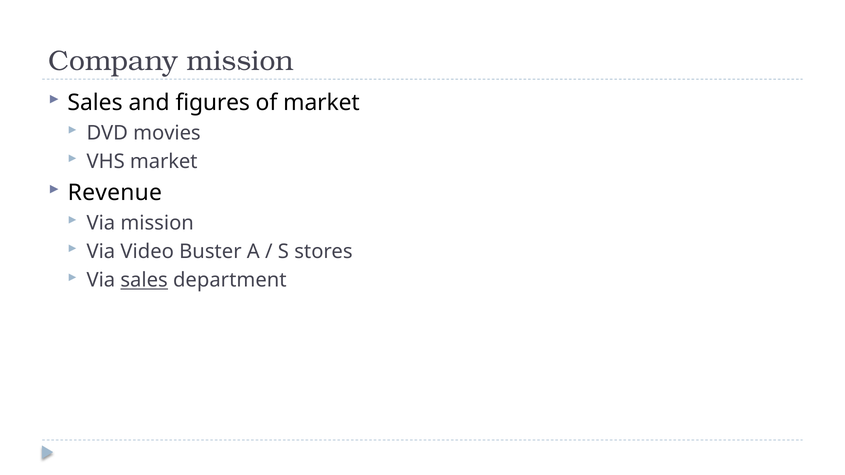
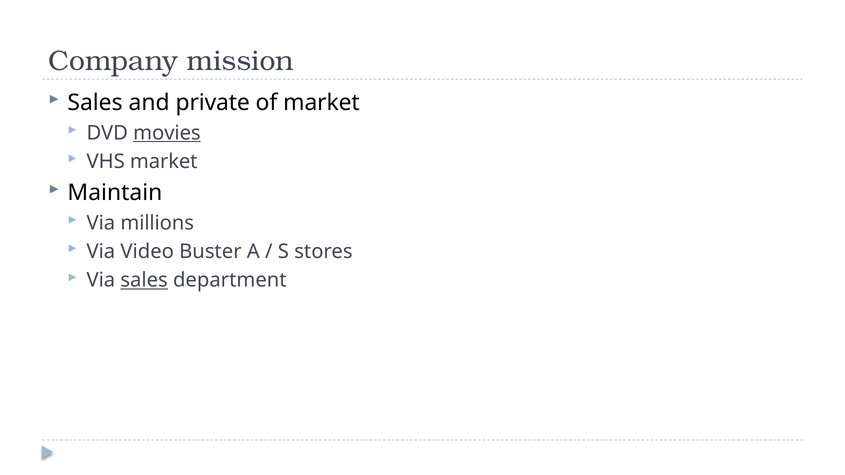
figures: figures -> private (213, 103)
movies underline: none -> present (167, 133)
Revenue: Revenue -> Maintain (115, 193)
Via mission: mission -> millions (157, 223)
